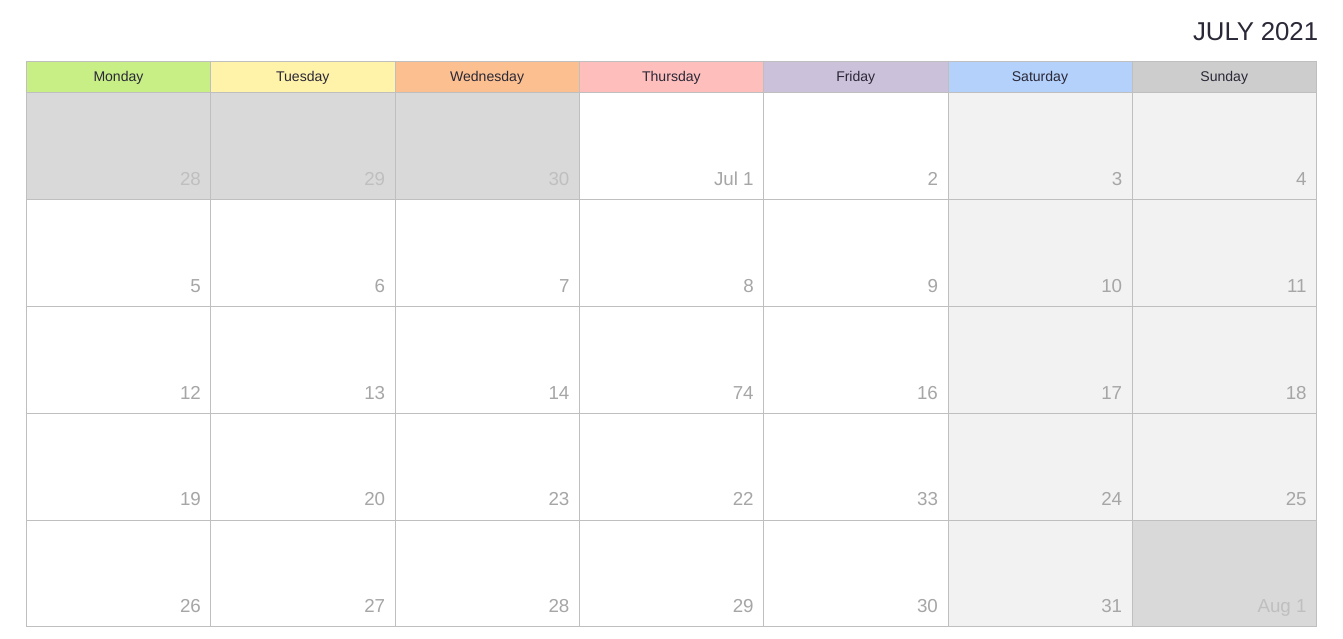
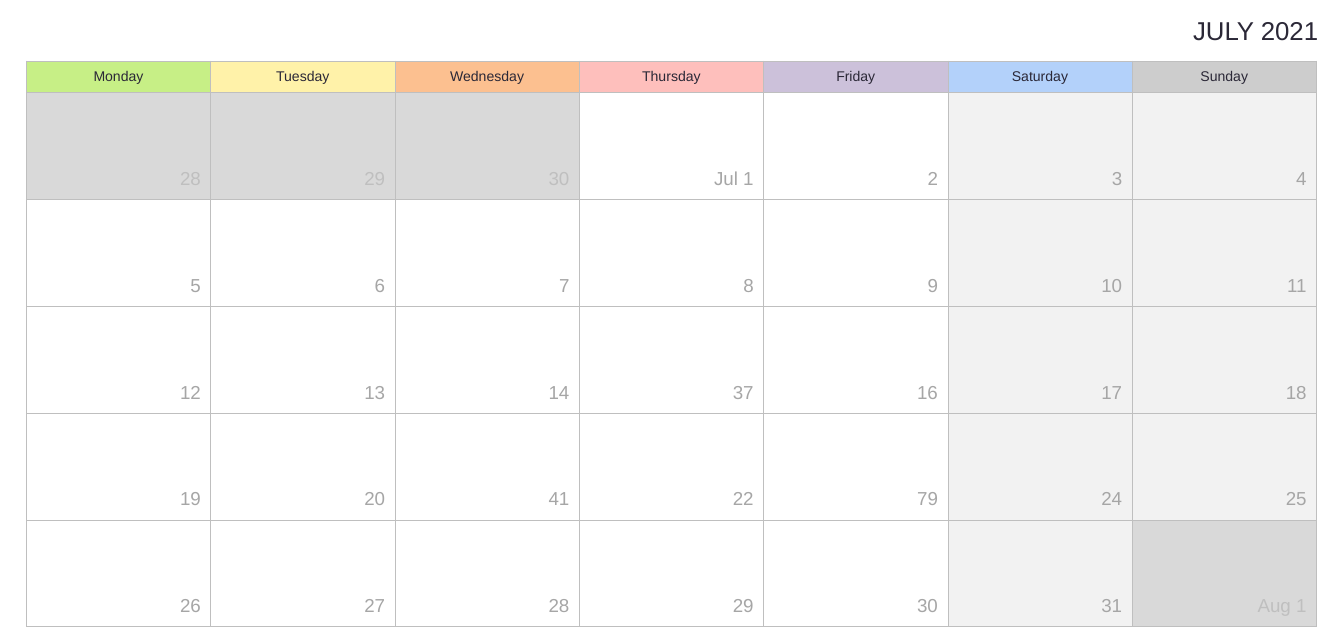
74: 74 -> 37 (743, 393)
23: 23 -> 41 (559, 499)
33: 33 -> 79 (928, 499)
